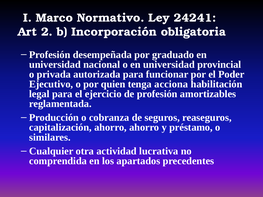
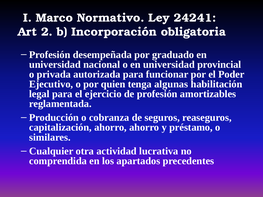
acciona: acciona -> algunas (171, 84)
